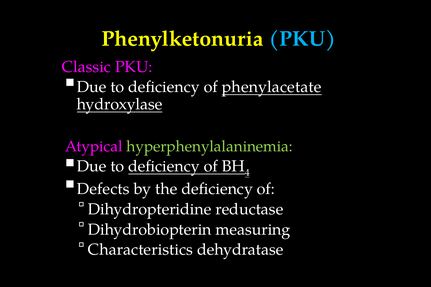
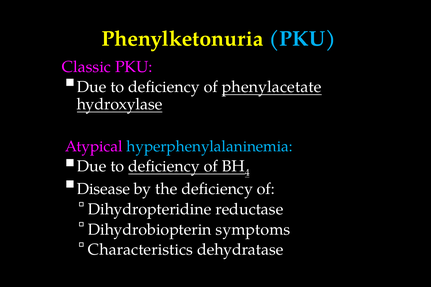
hyperphenylalaninemia colour: light green -> light blue (210, 146)
Defects: Defects -> Disease (103, 189)
measuring: measuring -> symptoms (253, 230)
